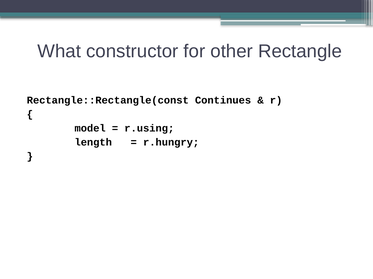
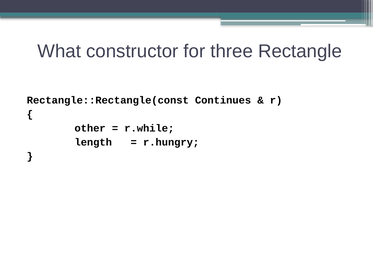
other: other -> three (232, 51)
model: model -> other (90, 129)
r.using: r.using -> r.while (149, 129)
